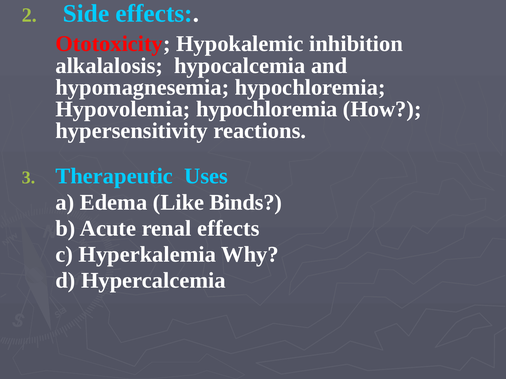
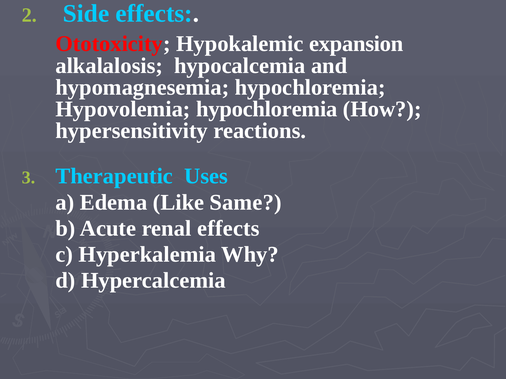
inhibition: inhibition -> expansion (356, 44)
Binds: Binds -> Same (246, 203)
